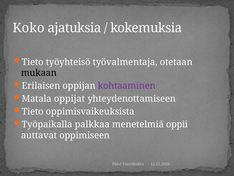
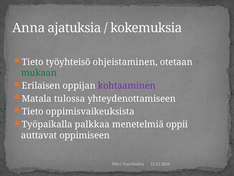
Koko: Koko -> Anna (29, 28)
työvalmentaja: työvalmentaja -> ohjeistaminen (125, 62)
mukaan colour: black -> green (39, 73)
oppijat: oppijat -> tulossa (69, 98)
